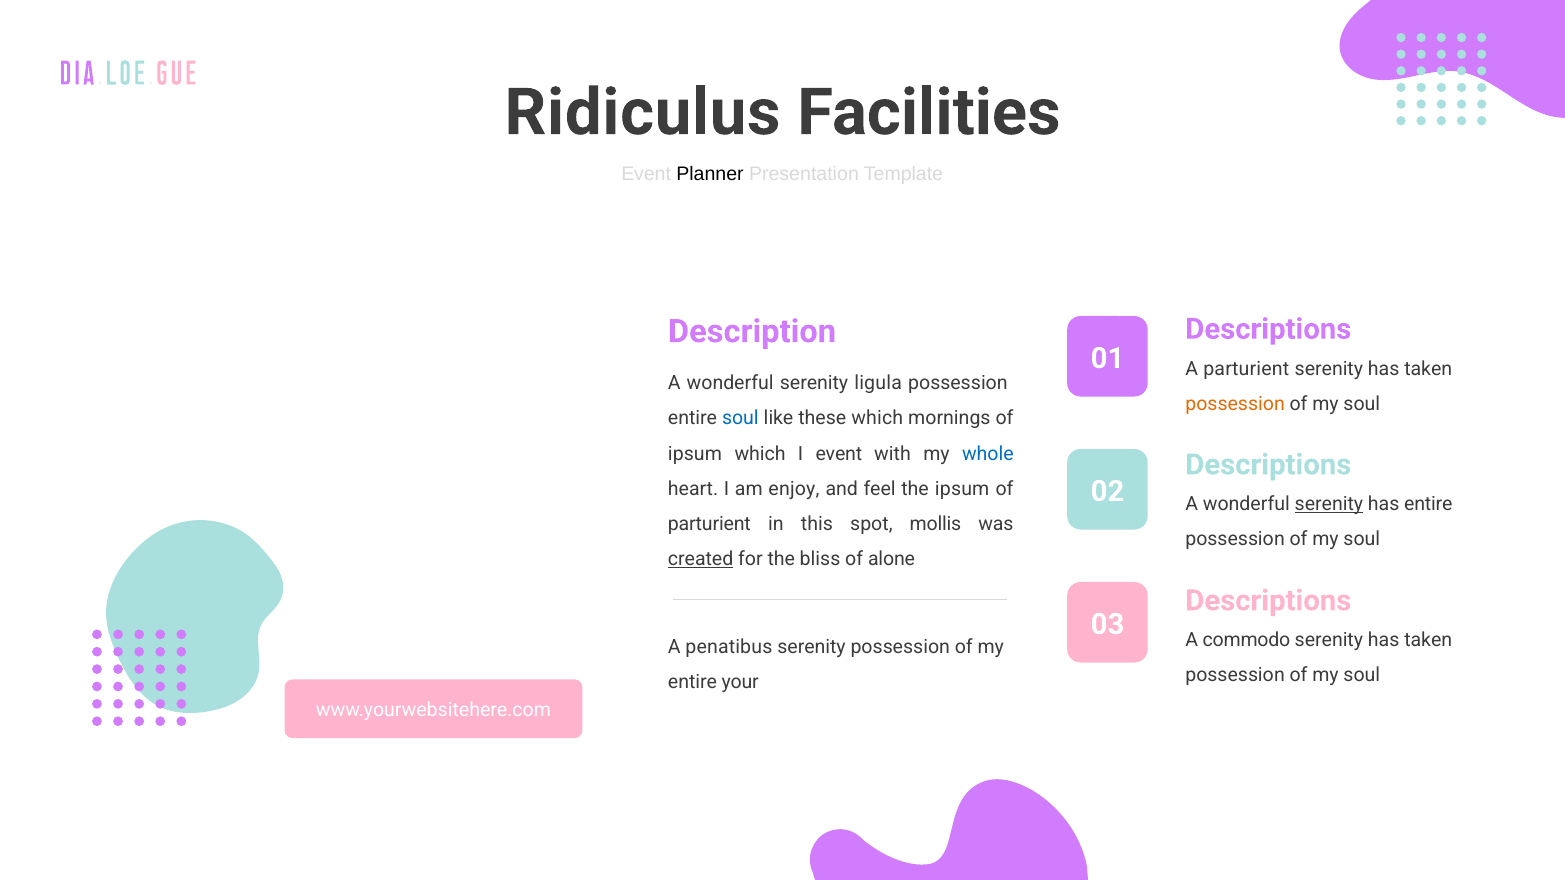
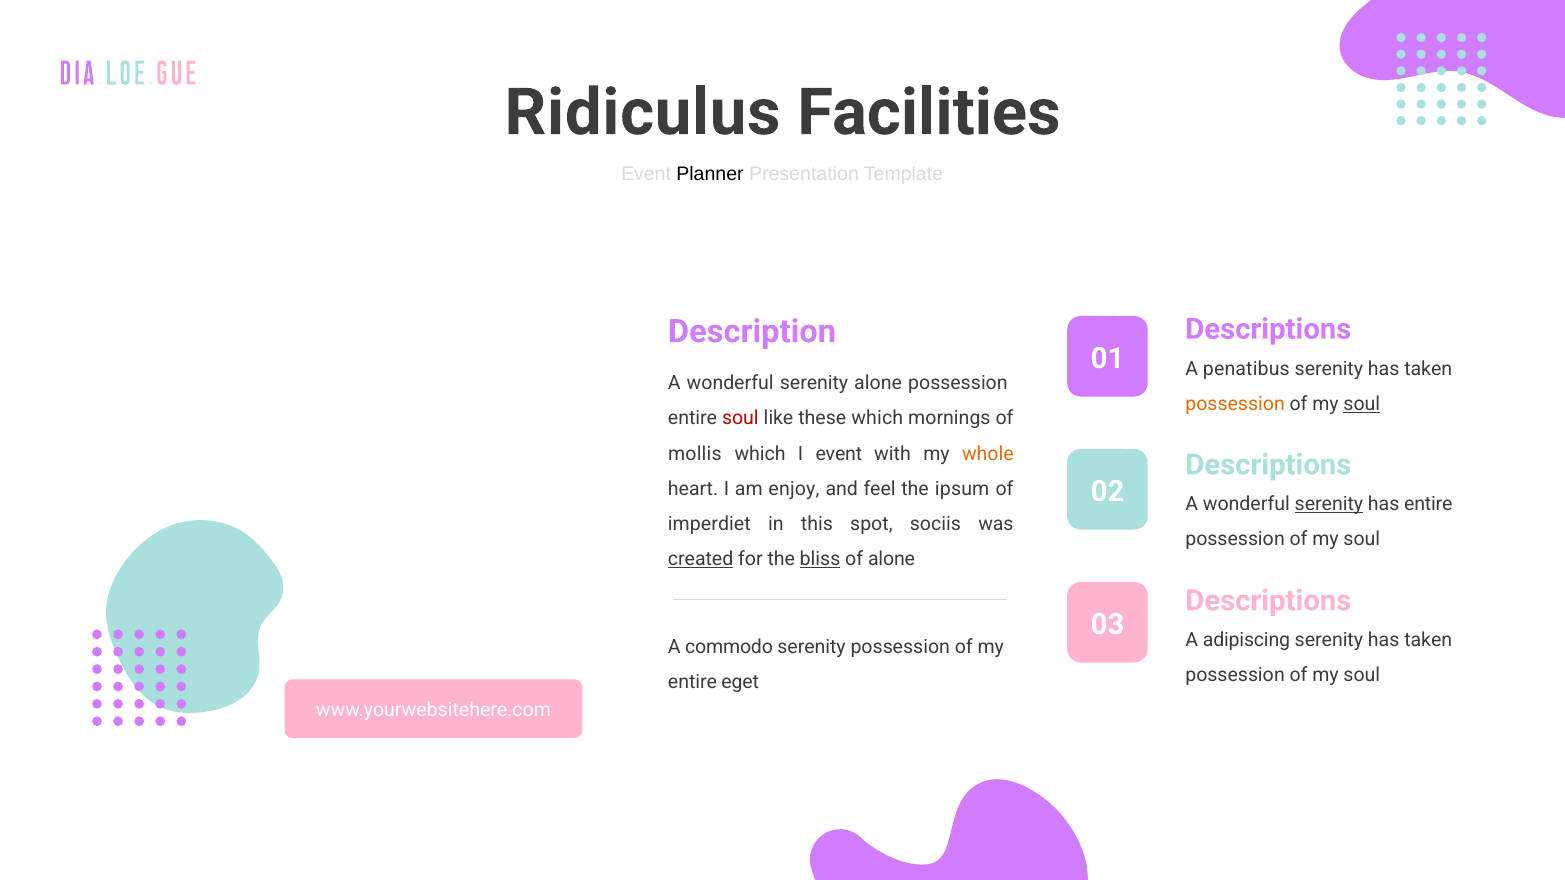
A parturient: parturient -> penatibus (1246, 369)
serenity ligula: ligula -> alone (878, 383)
soul underline: none -> present (1362, 404)
soul colour: blue -> red (740, 419)
ipsum: ipsum -> mollis (695, 454)
whole colour: blue -> orange (988, 454)
parturient: parturient -> imperdiet (709, 524)
mollis: mollis -> sociis (935, 524)
bliss underline: none -> present (820, 560)
commodo: commodo -> adipiscing (1246, 640)
penatibus: penatibus -> commodo (729, 647)
your: your -> eget (740, 682)
